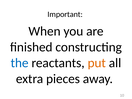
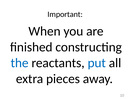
put colour: orange -> blue (97, 63)
